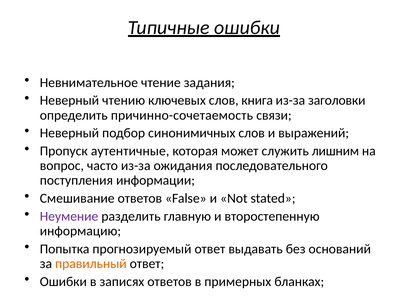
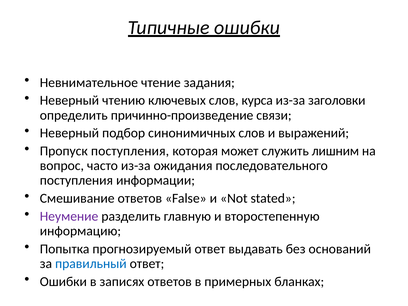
книга: книга -> курса (257, 100)
причинно-сочетаемость: причинно-сочетаемость -> причинно-произведение (182, 115)
Пропуск аутентичные: аутентичные -> поступления (130, 151)
правильный colour: orange -> blue (91, 264)
